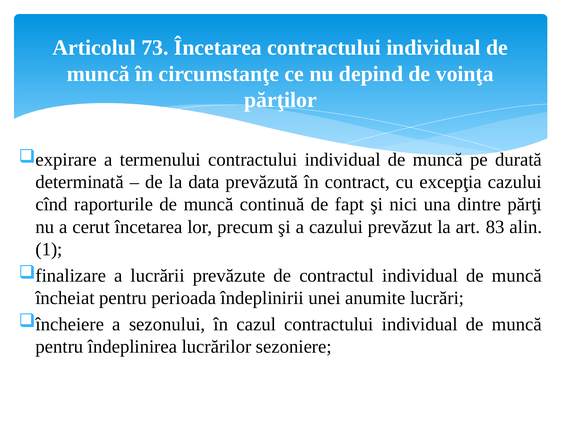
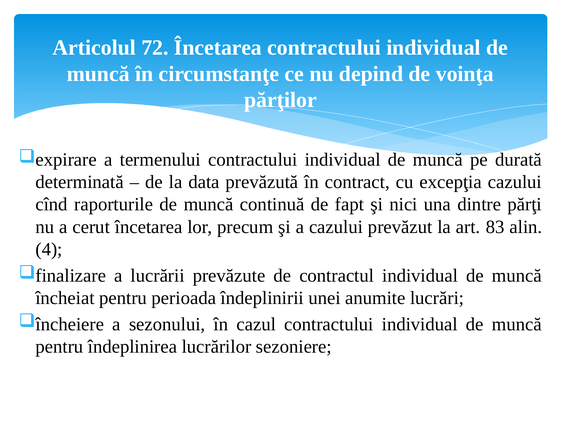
73: 73 -> 72 (155, 48)
1: 1 -> 4 (49, 249)
